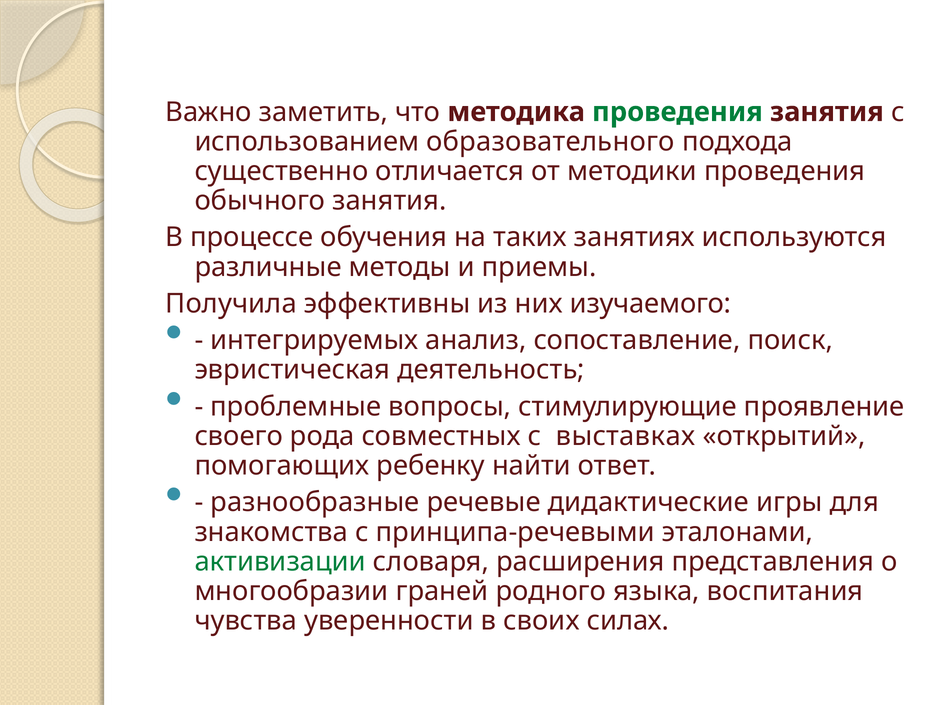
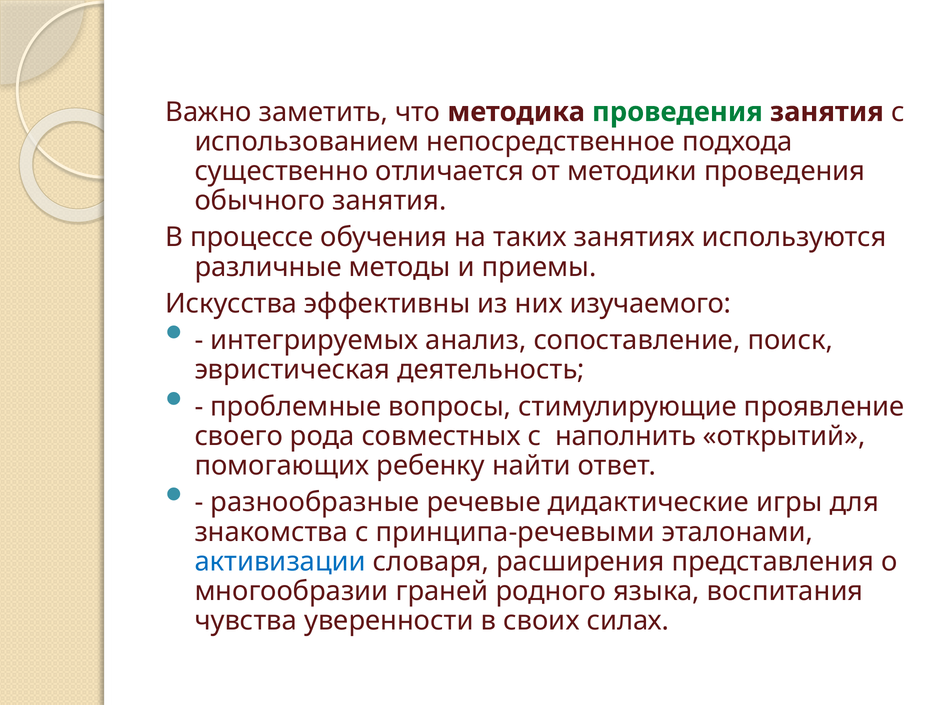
образовательного: образовательного -> непосредственное (551, 142)
Получила: Получила -> Искусства (231, 304)
выставках: выставках -> наполнить (626, 436)
активизации colour: green -> blue (280, 562)
